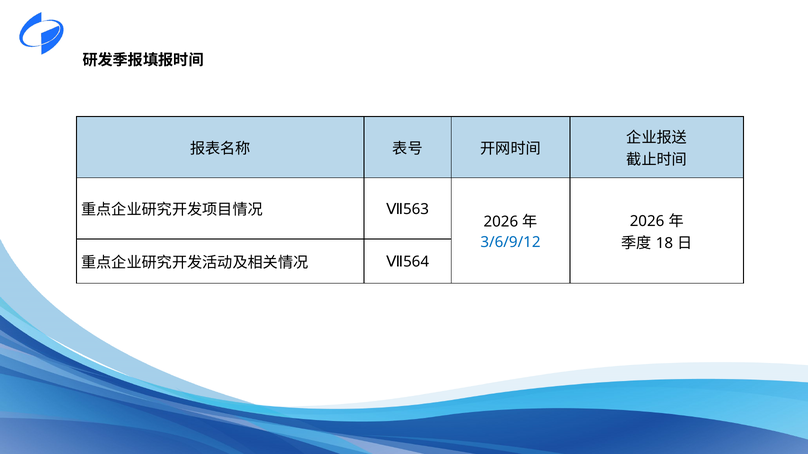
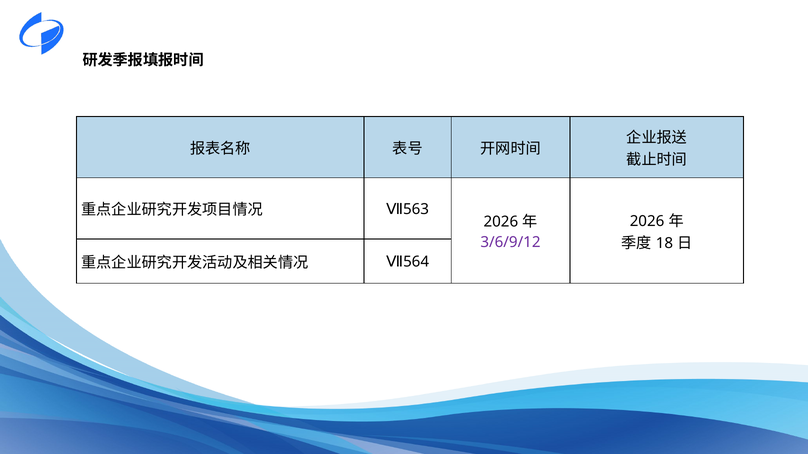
3/6/9/12 colour: blue -> purple (511, 243)
